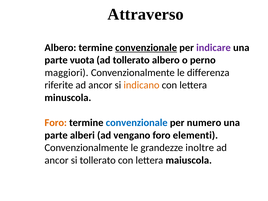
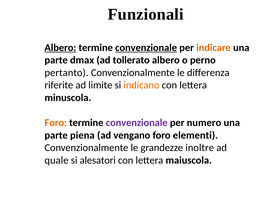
Attraverso: Attraverso -> Funzionali (146, 14)
Albero underline: none -> present (60, 48)
indicare colour: purple -> orange (213, 48)
vuota: vuota -> dmax (82, 60)
maggiori: maggiori -> pertanto (67, 73)
riferite ad ancor: ancor -> limite (100, 85)
convenzionale colour: blue -> purple (137, 123)
alberi: alberi -> piena (82, 135)
ancor: ancor -> quale (56, 160)
si tollerato: tollerato -> alesatori (98, 160)
